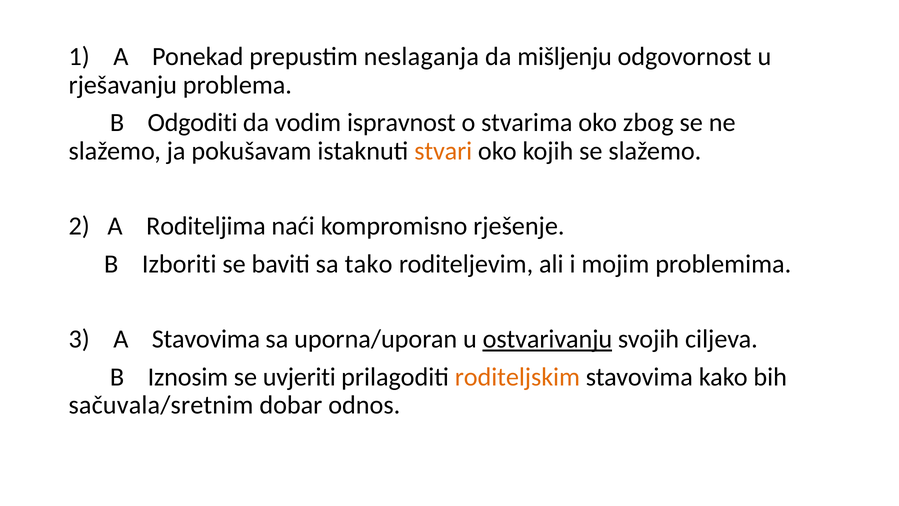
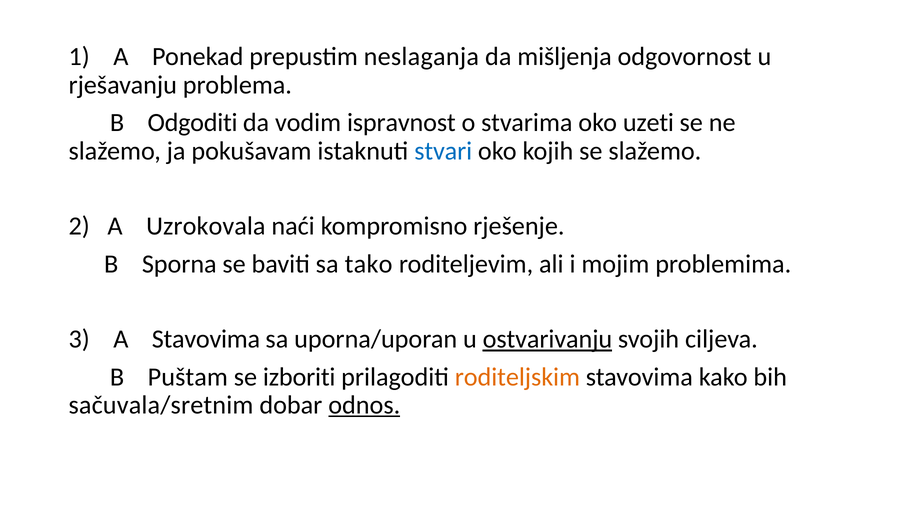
mišljenju: mišljenju -> mišljenja (565, 57)
zbog: zbog -> uzeti (648, 123)
stvari colour: orange -> blue (443, 151)
Roditeljima: Roditeljima -> Uzrokovala (206, 226)
Izboriti: Izboriti -> Sporna (179, 264)
Iznosim: Iznosim -> Puštam (188, 377)
uvjeriti: uvjeriti -> izboriti (299, 377)
odnos underline: none -> present (364, 405)
